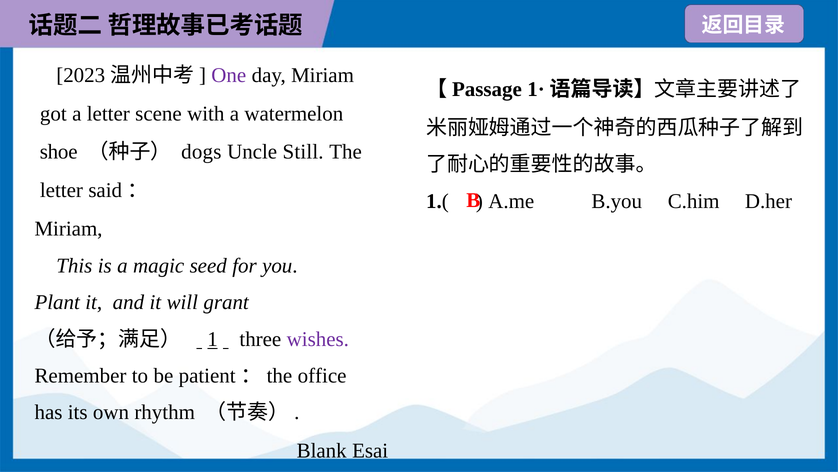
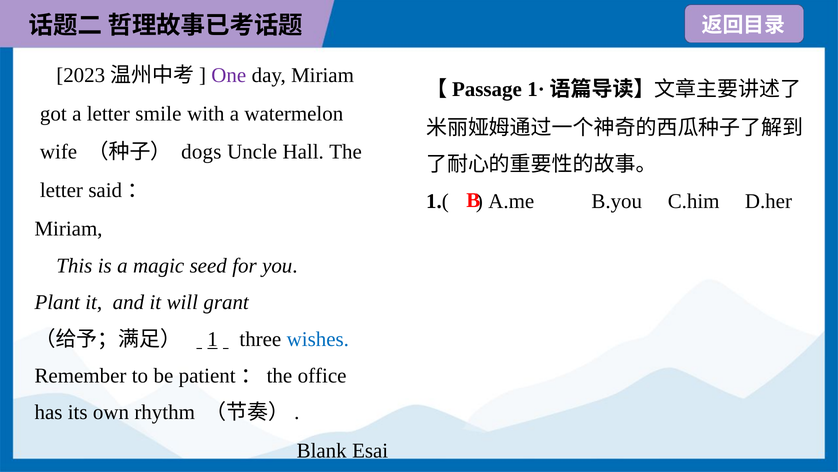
scene: scene -> smile (158, 113)
shoe: shoe -> wife (59, 152)
Still: Still -> Hall (303, 152)
wishes colour: purple -> blue (318, 339)
